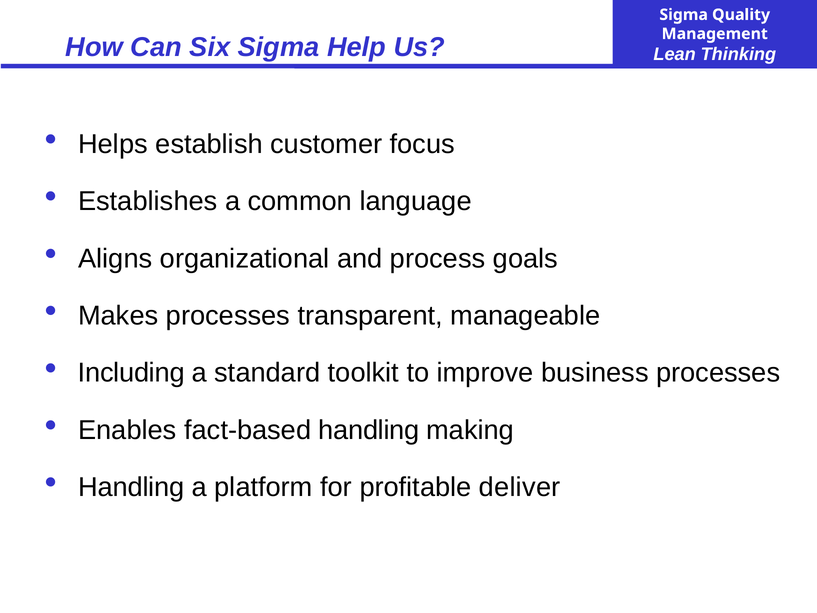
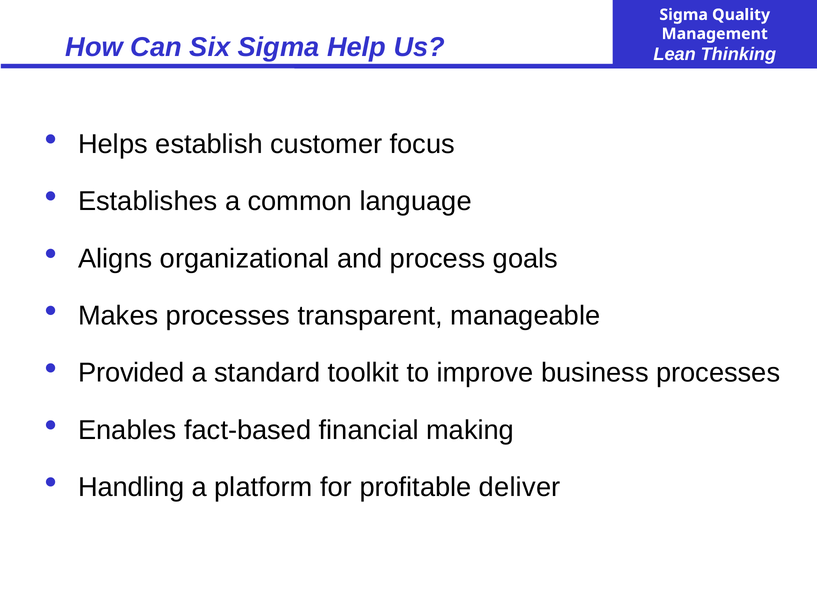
Including: Including -> Provided (131, 373)
fact-based handling: handling -> financial (369, 430)
